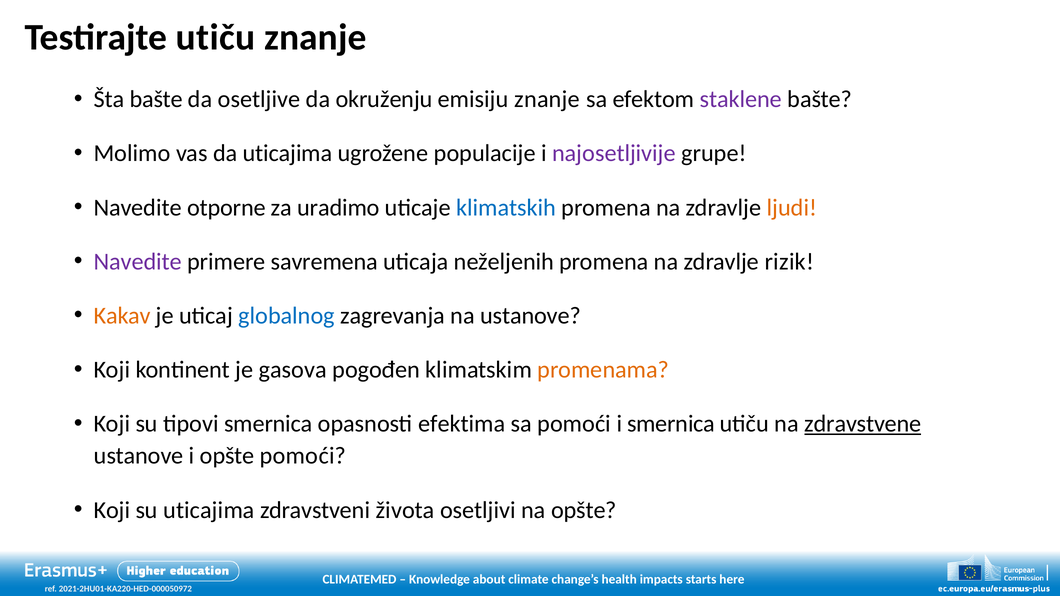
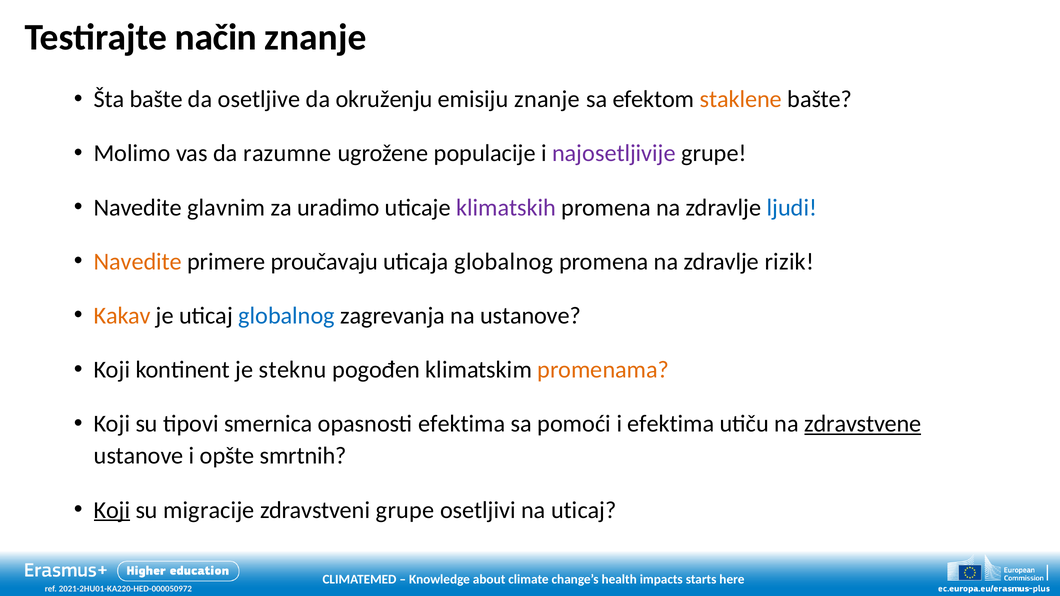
Testirajte utiču: utiču -> način (216, 37)
staklene colour: purple -> orange (741, 99)
da uticajima: uticajima -> razumne (287, 153)
otporne: otporne -> glavnim (226, 208)
klimatskih colour: blue -> purple (506, 208)
ljudi colour: orange -> blue (792, 208)
Navedite colour: purple -> orange (138, 262)
savremena: savremena -> proučavaju (324, 262)
uticaja neželjenih: neželjenih -> globalnog (504, 262)
gasova: gasova -> steknu (293, 370)
i smernica: smernica -> efektima (671, 424)
opšte pomoći: pomoći -> smrtnih (303, 456)
Koji underline: none -> present (112, 510)
su uticajima: uticajima -> migracije (209, 510)
zdravstveni života: života -> grupe (405, 510)
na opšte: opšte -> uticaj (584, 510)
